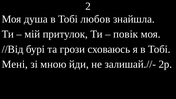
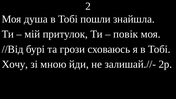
любов: любов -> пошли (95, 19)
Мені: Мені -> Хочу (15, 64)
